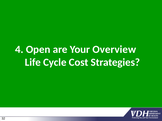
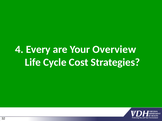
Open: Open -> Every (38, 50)
